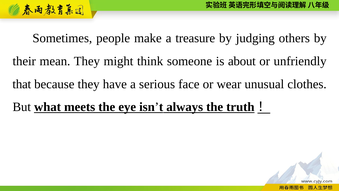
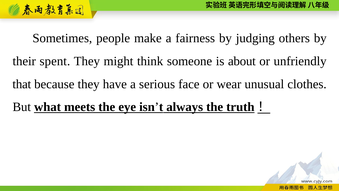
treasure: treasure -> fairness (195, 38)
mean: mean -> spent (55, 61)
